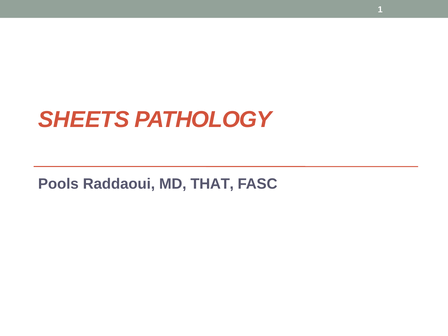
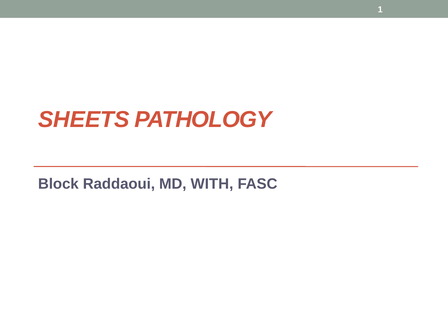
Pools: Pools -> Block (58, 184)
THAT: THAT -> WITH (212, 184)
